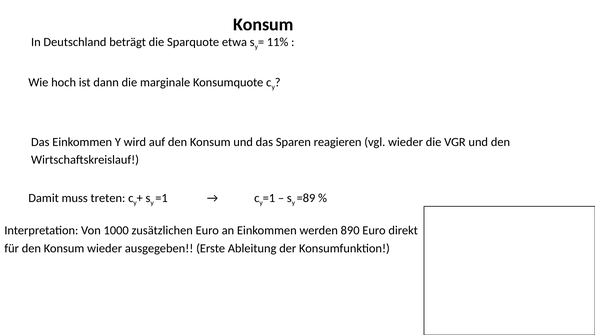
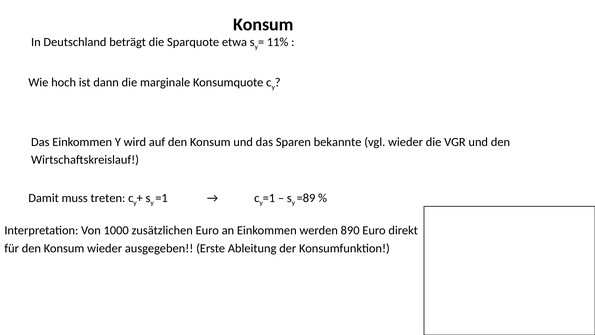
reagieren: reagieren -> bekannte (338, 142)
